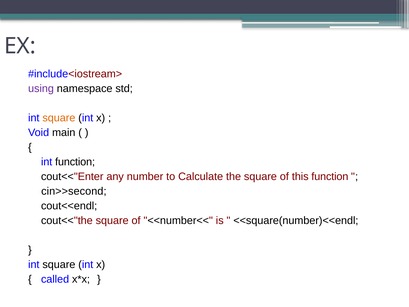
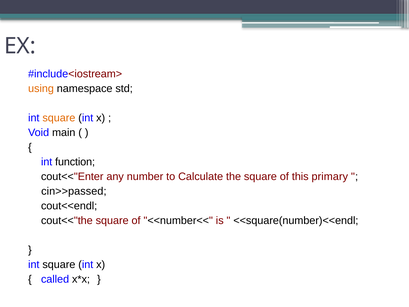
using colour: purple -> orange (41, 89)
this function: function -> primary (330, 177)
cin>>second: cin>>second -> cin>>passed (74, 191)
